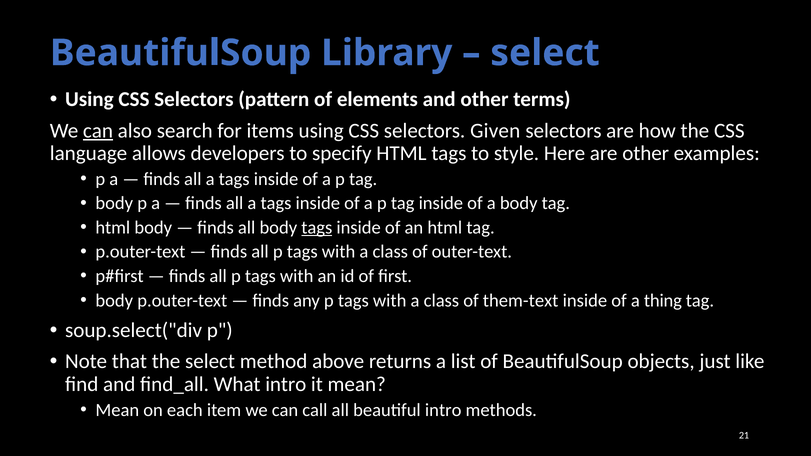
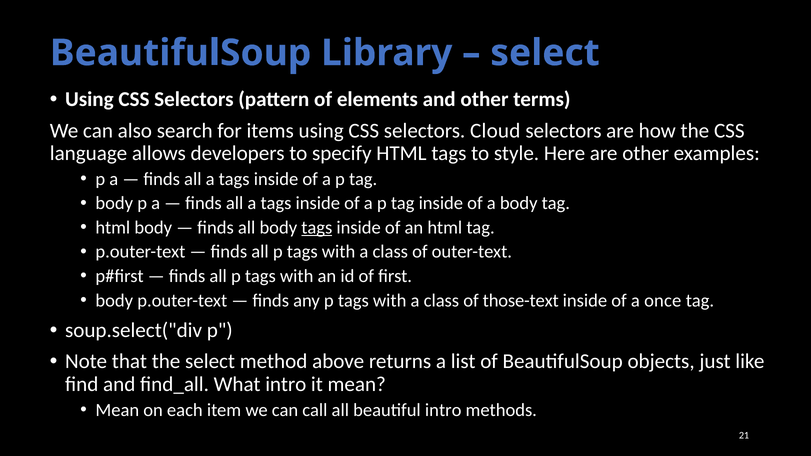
can underline: present -> none (98, 131)
Given: Given -> Cloud (495, 131)
them-text: them-text -> those-text (521, 301)
thing: thing -> once (663, 301)
